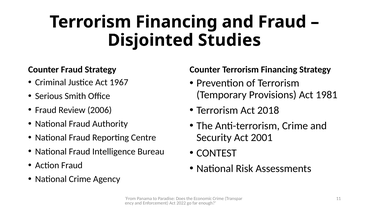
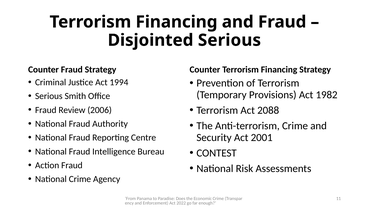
Disjointed Studies: Studies -> Serious (229, 40)
1967: 1967 -> 1994 (119, 82)
1981: 1981 -> 1982 (327, 95)
2018: 2018 -> 2088 (268, 110)
